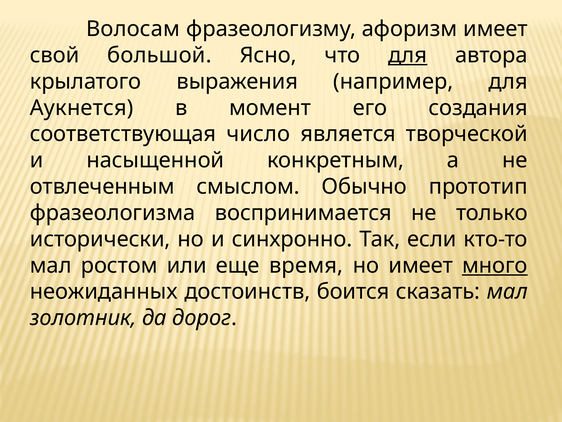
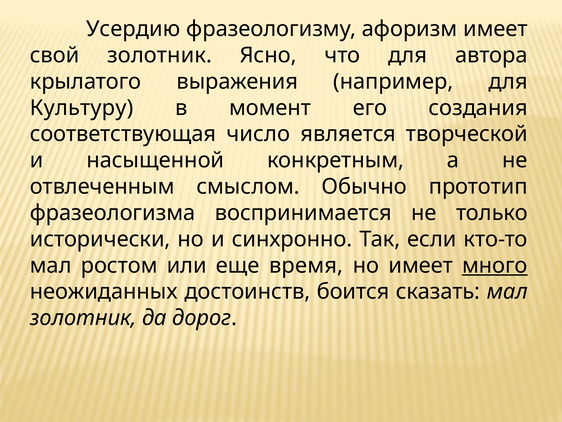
Волосам: Волосам -> Усердию (133, 29)
свой большой: большой -> золотник (160, 55)
для underline: present -> none (408, 55)
Аукнется: Аукнется -> Культуру (82, 108)
